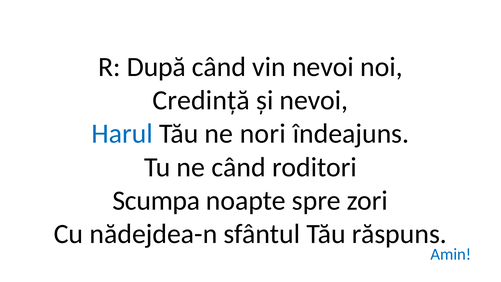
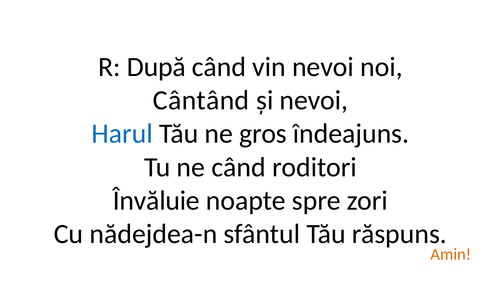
Credință: Credință -> Cântând (201, 100)
nori: nori -> gros (263, 134)
Scumpa: Scumpa -> Învăluie (156, 200)
Amin colour: blue -> orange (451, 254)
